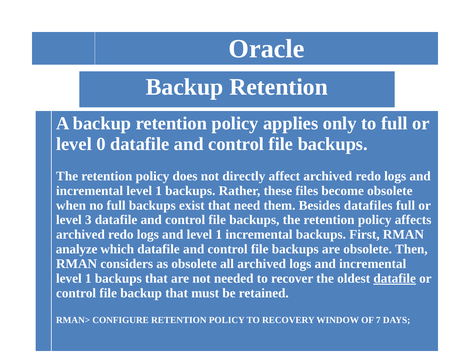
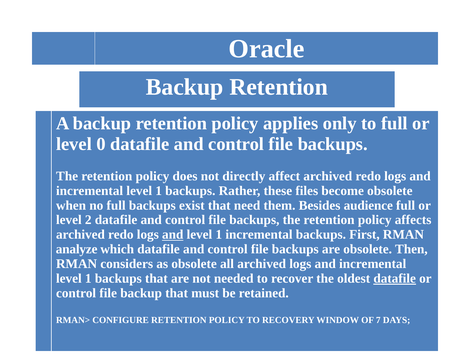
datafiles: datafiles -> audience (368, 205)
3: 3 -> 2 (88, 220)
and underline: none -> present (173, 234)
